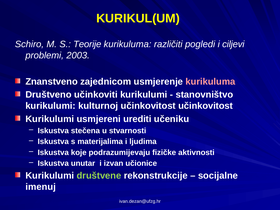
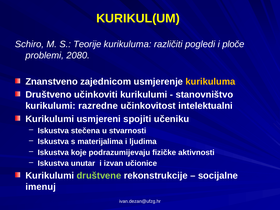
ciljevi: ciljevi -> ploče (233, 44)
2003: 2003 -> 2080 (78, 56)
kurikuluma colour: pink -> yellow (210, 82)
kulturnoj: kulturnoj -> razredne (98, 106)
učinkovitost učinkovitost: učinkovitost -> intelektualni (206, 106)
urediti: urediti -> spojiti (137, 119)
